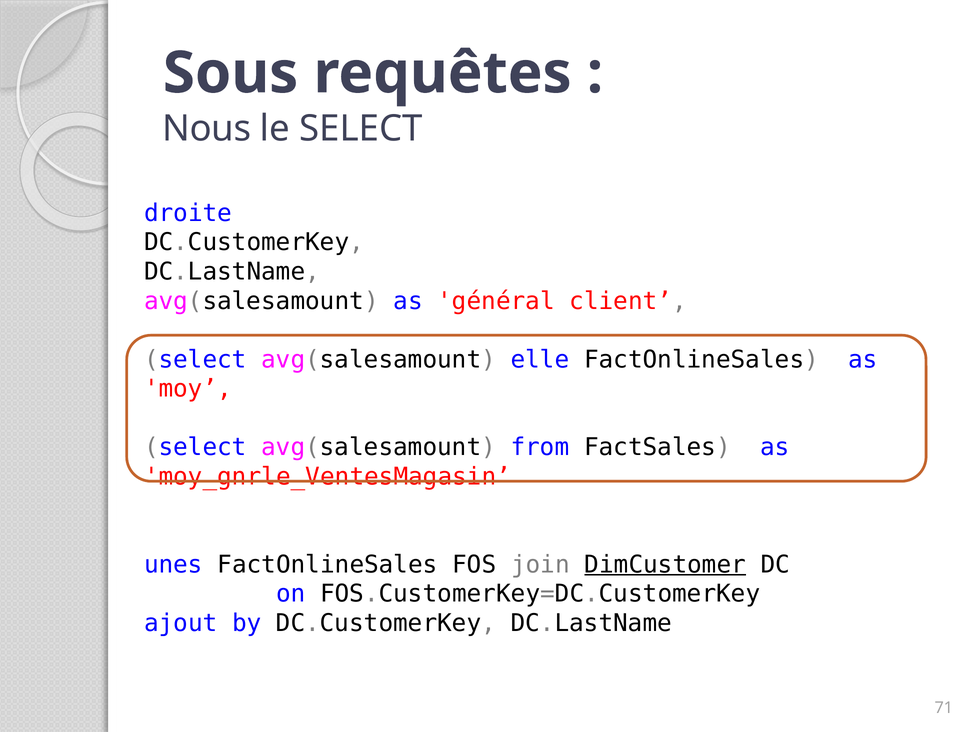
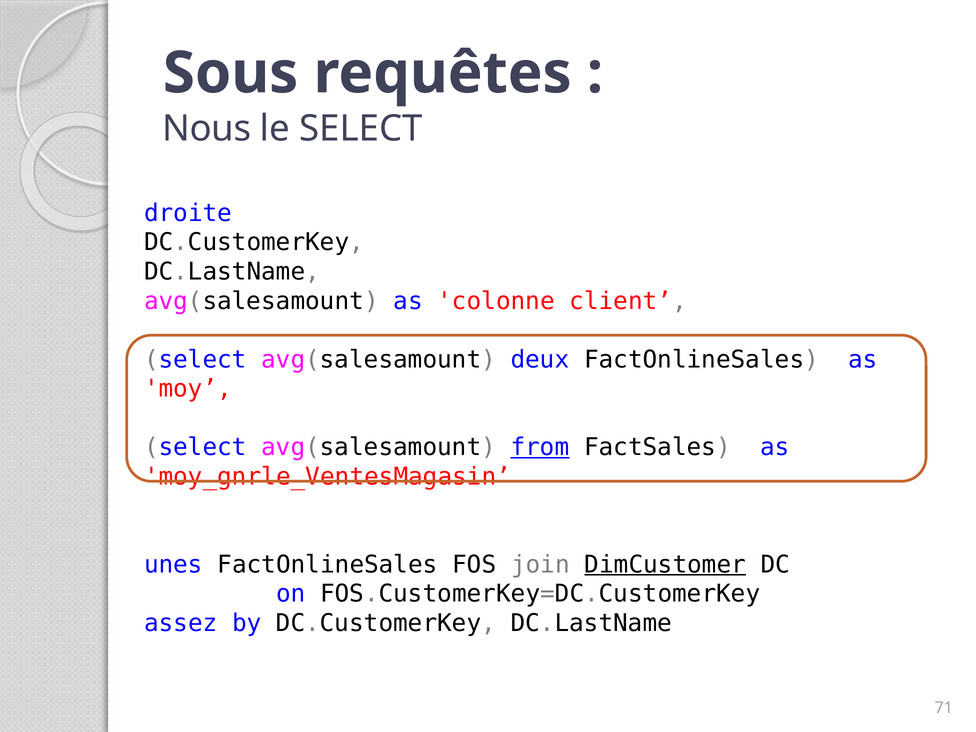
général: général -> colonne (496, 301)
elle: elle -> deux (540, 360)
from underline: none -> present (540, 447)
ajout: ajout -> assez (181, 623)
